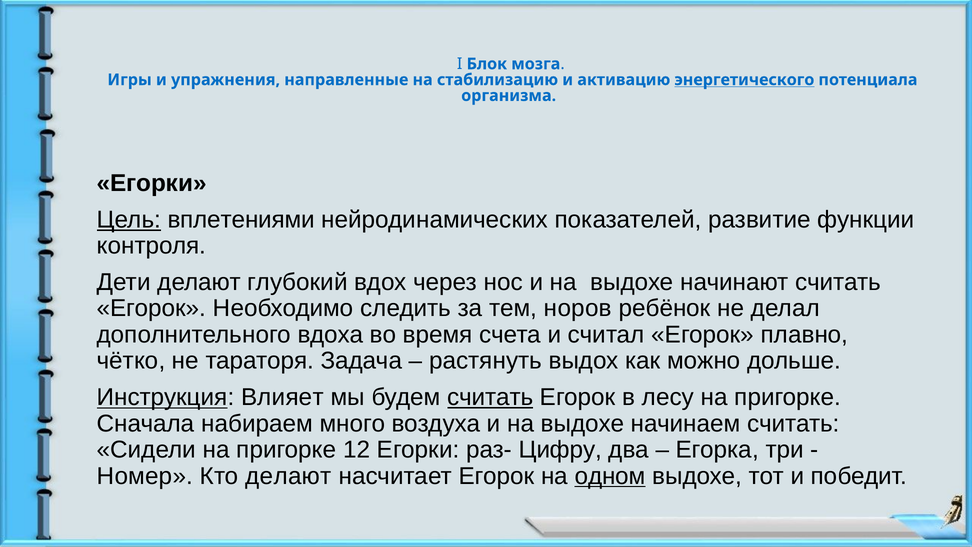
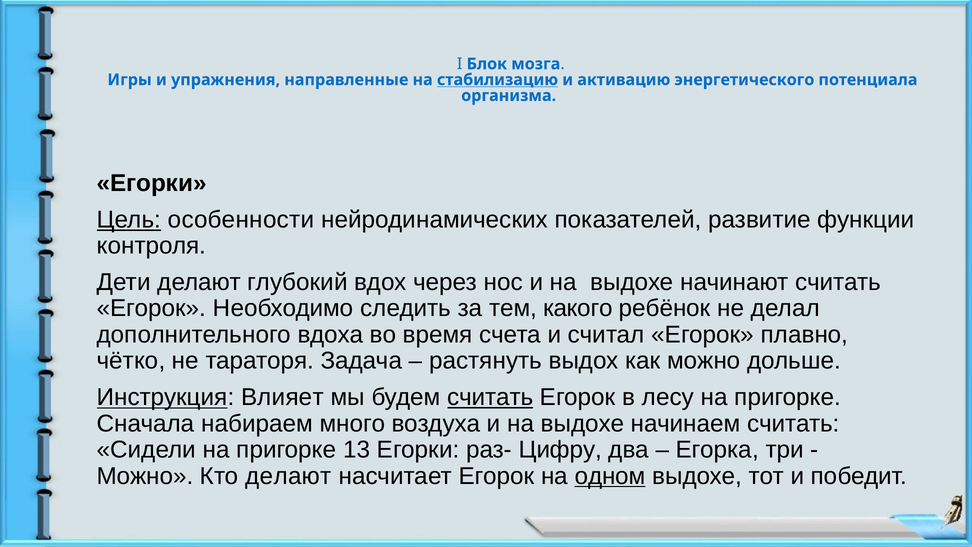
стабилизацию underline: none -> present (498, 80)
энергетического underline: present -> none (744, 80)
вплетениями: вплетениями -> особенности (241, 219)
норов: норов -> какого (578, 308)
12: 12 -> 13 (357, 450)
Номер: Номер -> Можно (145, 476)
